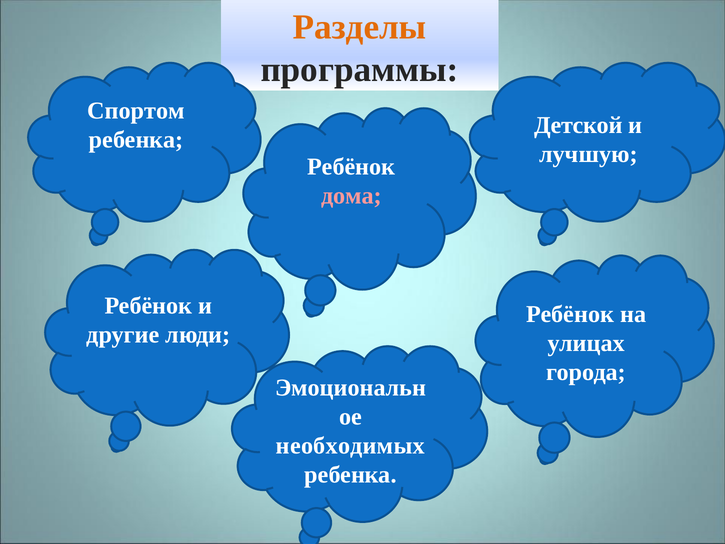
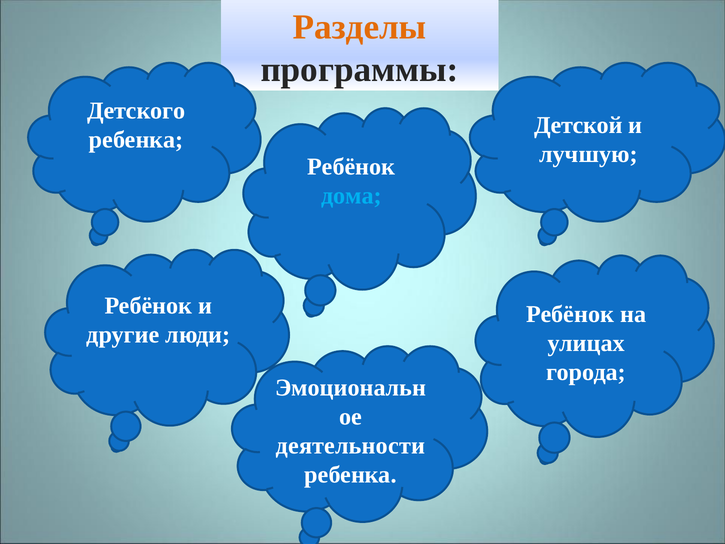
Спортом: Спортом -> Детского (136, 111)
дома colour: pink -> light blue (351, 196)
необходимых: необходимых -> деятельности (350, 445)
